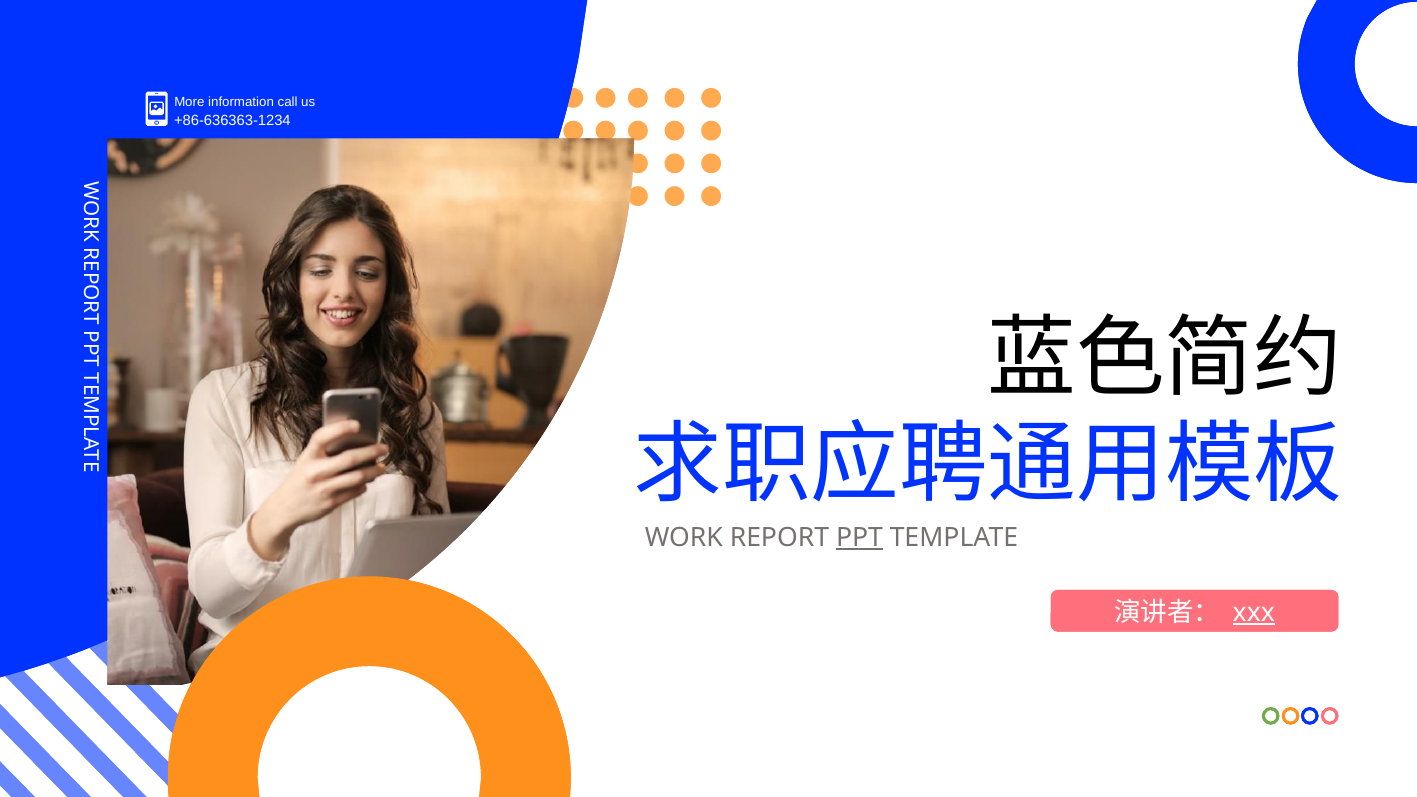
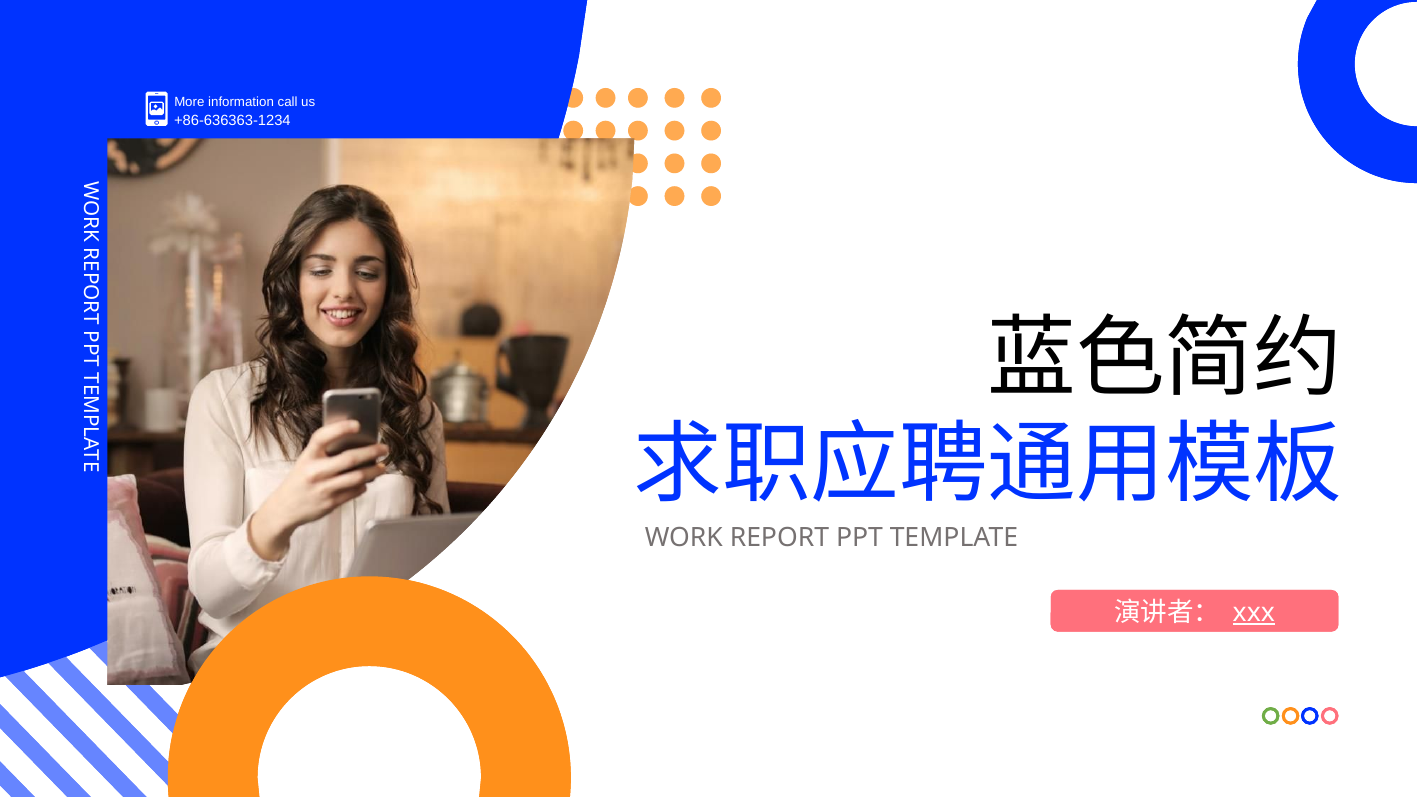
PPT underline: present -> none (859, 538)
